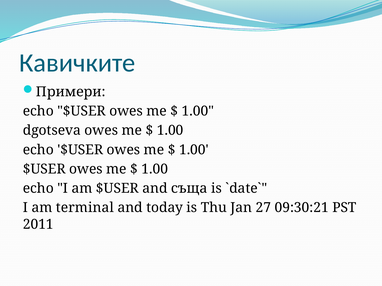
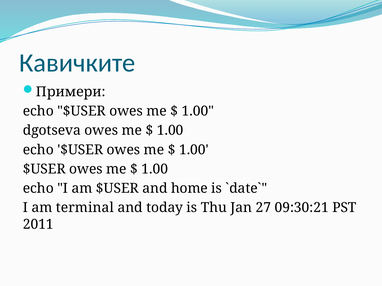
съща: съща -> home (189, 189)
